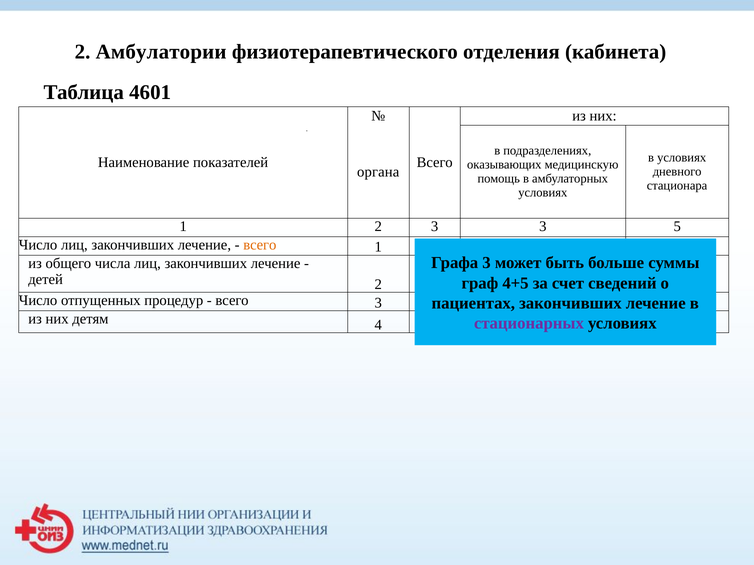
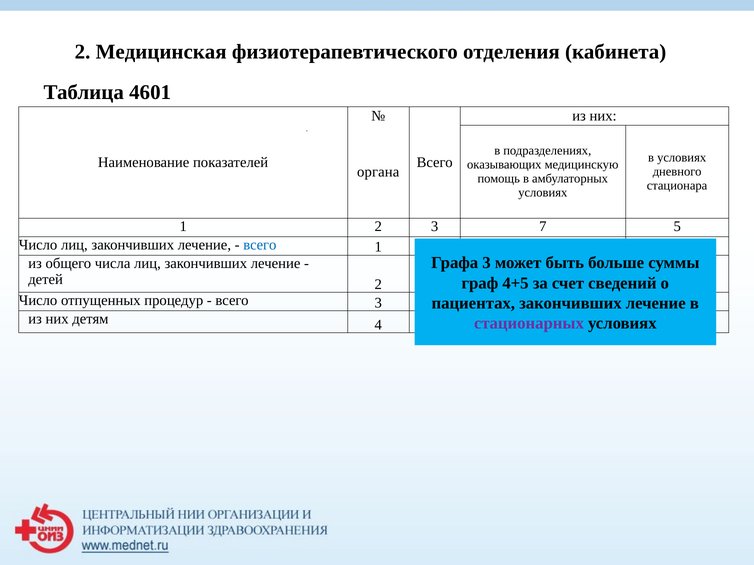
Амбулатории: Амбулатории -> Медицинская (161, 52)
3 3: 3 -> 7 (543, 226)
всего colour: orange -> blue (260, 245)
